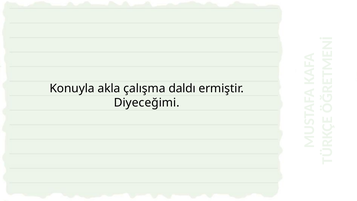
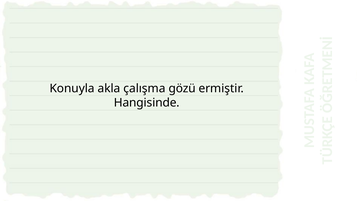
daldı: daldı -> gözü (182, 88)
Diyeceğimi: Diyeceğimi -> Hangisinde (147, 103)
